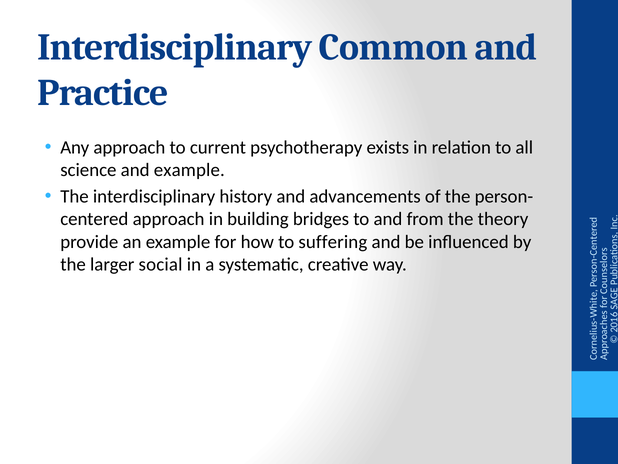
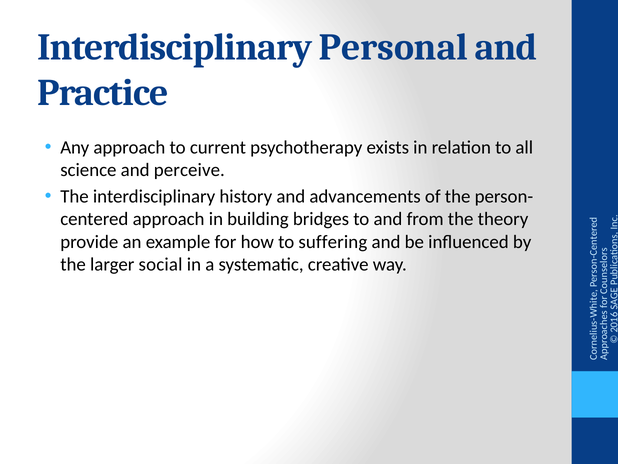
Common: Common -> Personal (393, 47)
and example: example -> perceive (189, 170)
